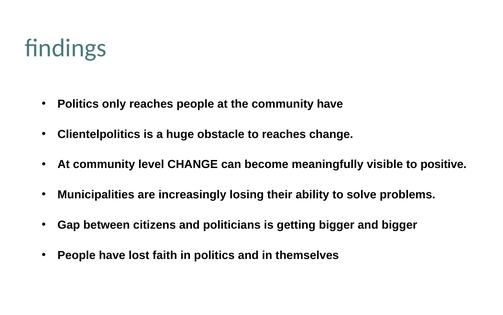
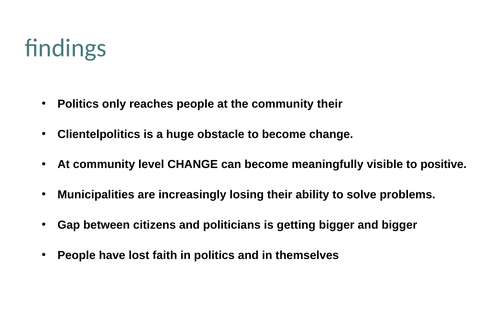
community have: have -> their (330, 104)
to reaches: reaches -> become (284, 134)
